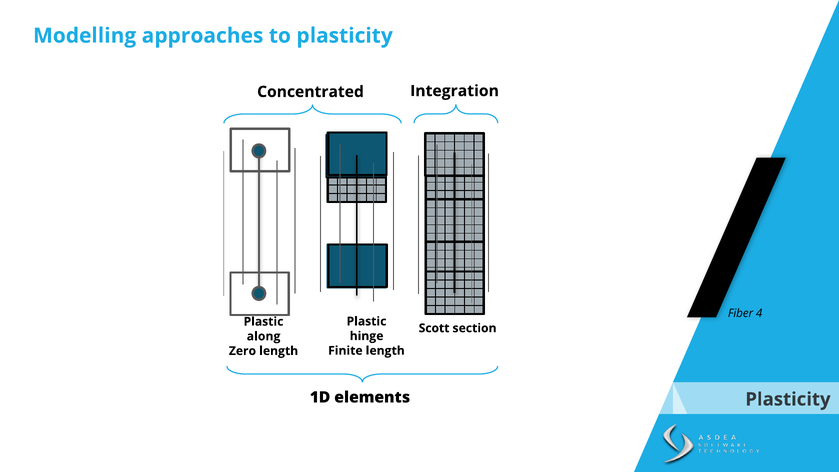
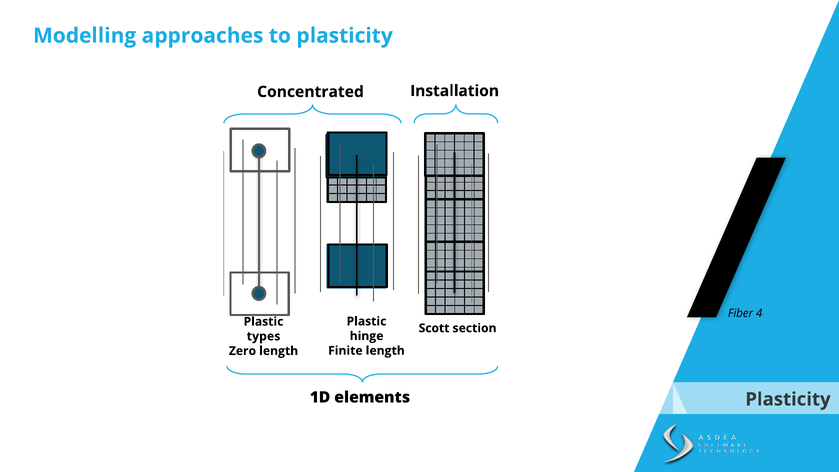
Integration: Integration -> Installation (455, 91)
along: along -> types (264, 336)
